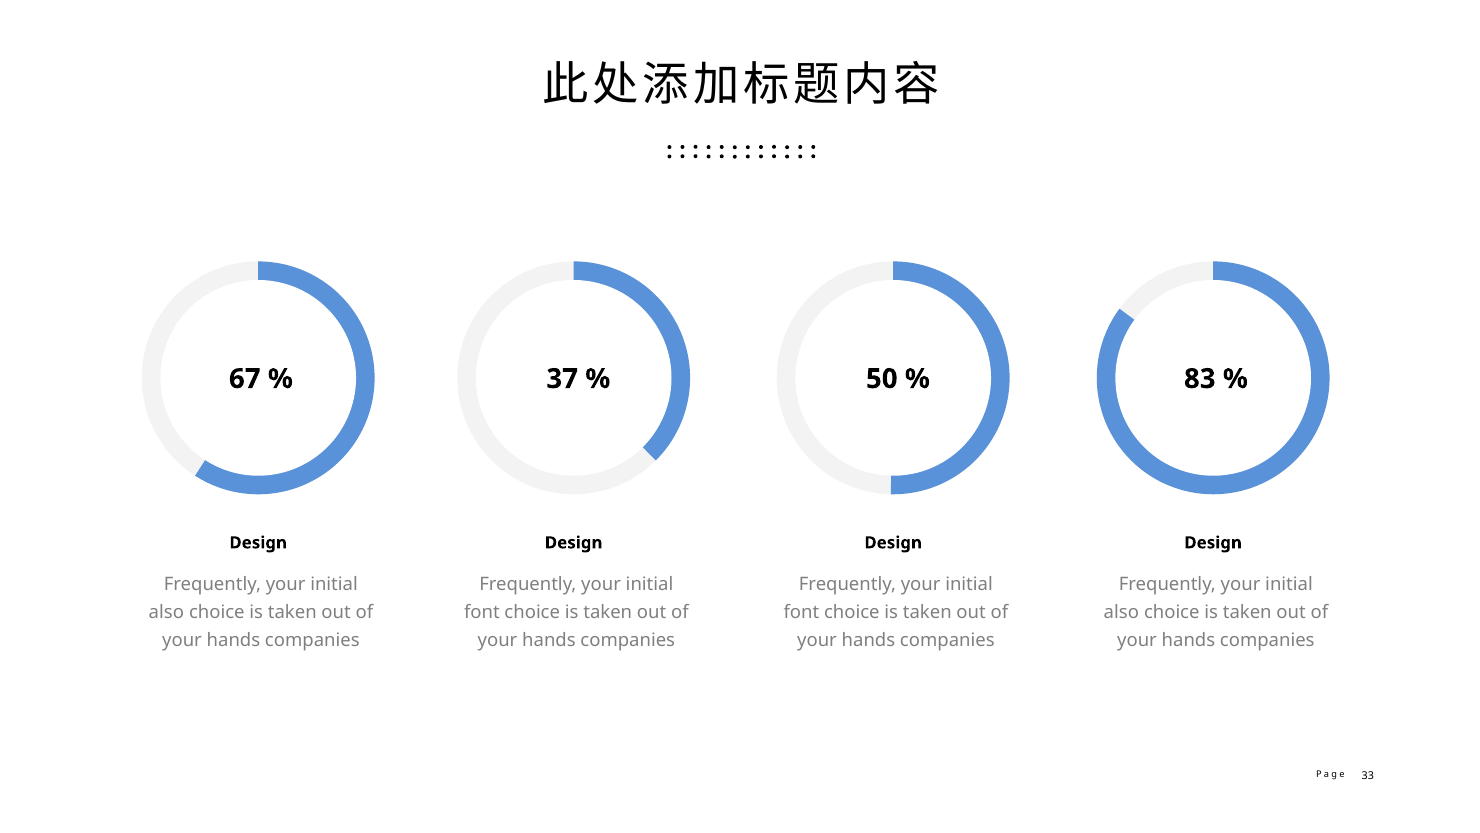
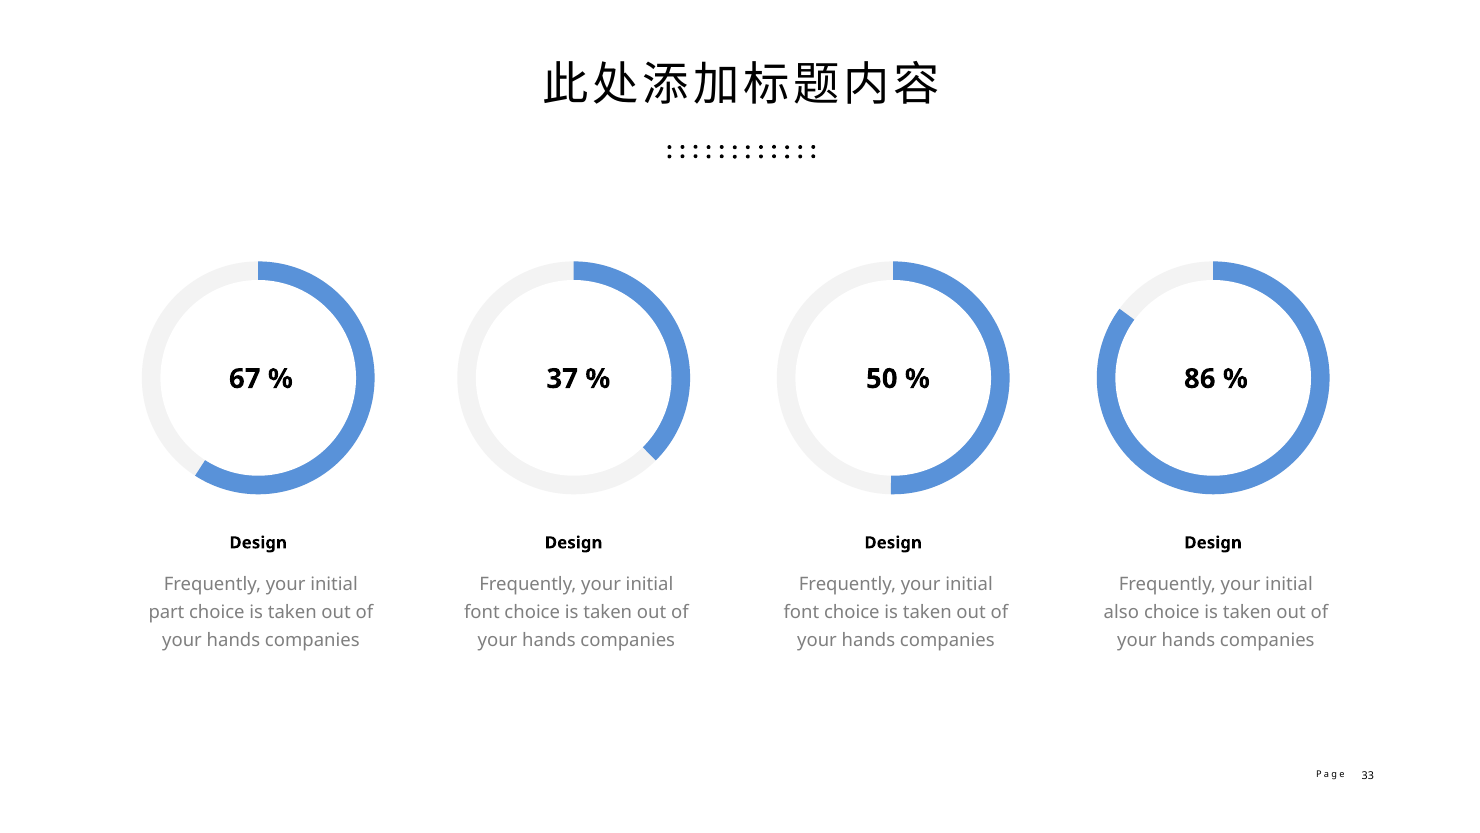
83: 83 -> 86 (1200, 379)
also: also -> part (166, 612)
